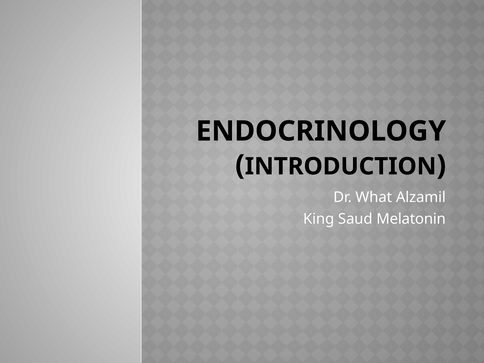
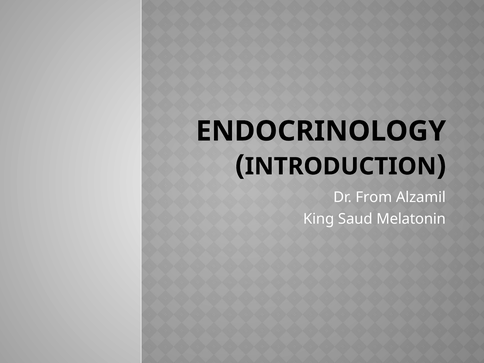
What: What -> From (374, 197)
